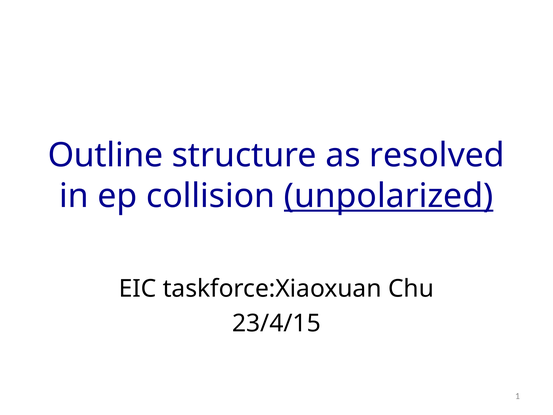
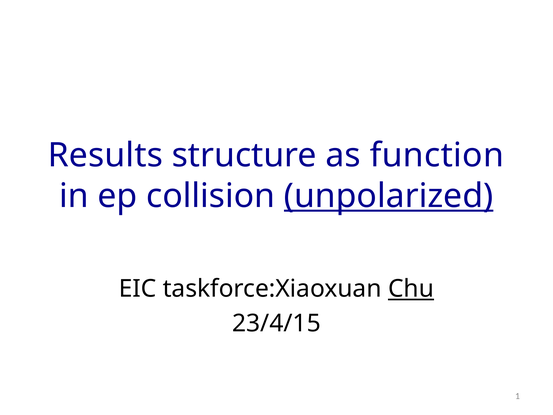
Outline: Outline -> Results (105, 155)
resolved: resolved -> function (437, 155)
Chu underline: none -> present (411, 289)
